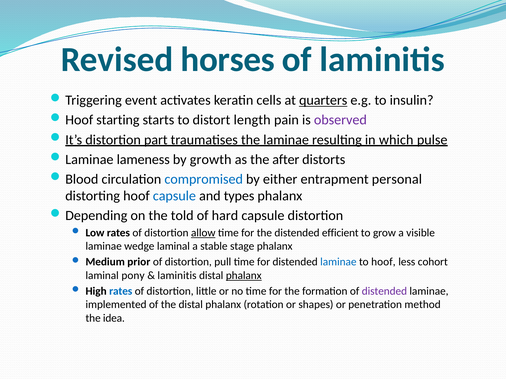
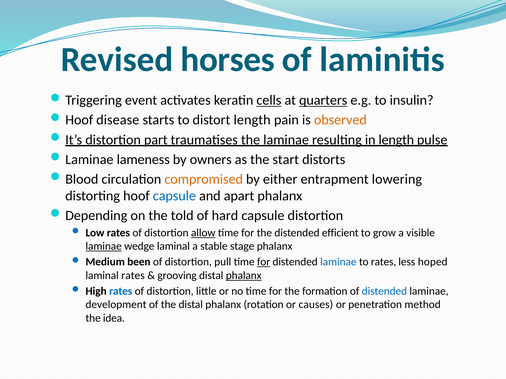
cells underline: none -> present (269, 100)
starting: starting -> disease (118, 120)
observed colour: purple -> orange (340, 120)
in which: which -> length (396, 140)
growth: growth -> owners (211, 160)
after: after -> start (286, 160)
compromised colour: blue -> orange (204, 179)
personal: personal -> lowering (397, 179)
types: types -> apart (239, 196)
laminae underline: none -> present (104, 247)
prior: prior -> been (139, 262)
for underline: none -> present (264, 262)
to hoof: hoof -> rates (384, 262)
cohort: cohort -> hoped (433, 262)
laminal pony: pony -> rates (133, 276)
laminitis: laminitis -> grooving (177, 276)
distended colour: purple -> blue (384, 291)
implemented: implemented -> development (116, 305)
shapes: shapes -> causes (316, 305)
